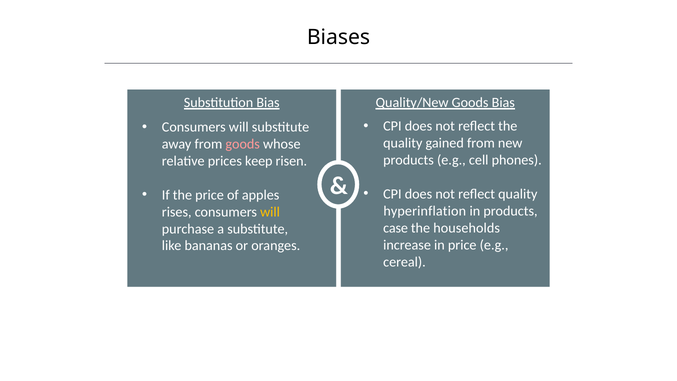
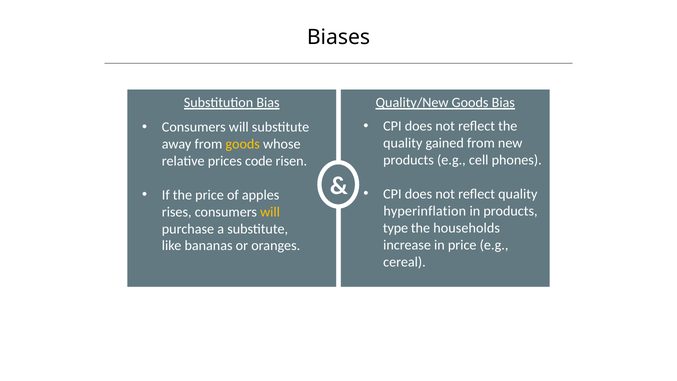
goods colour: pink -> yellow (243, 144)
keep: keep -> code (259, 161)
case: case -> type (396, 228)
